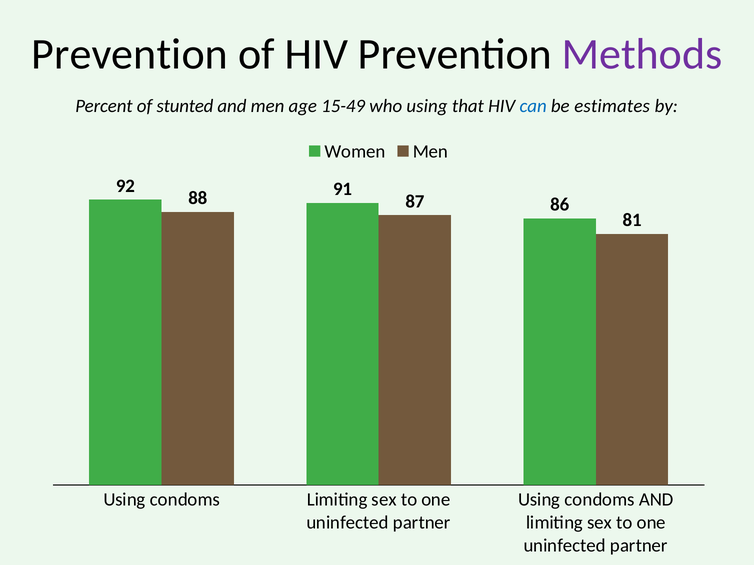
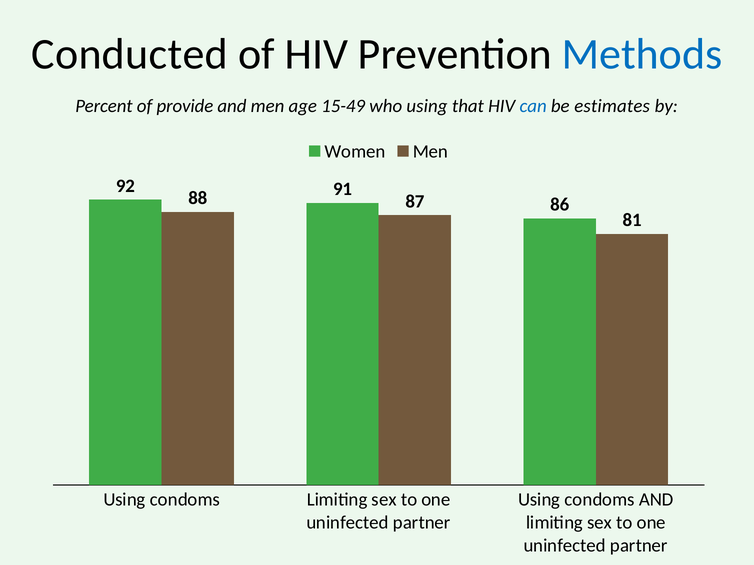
Prevention: Prevention -> Conducted (130, 54)
Methods colour: purple -> blue (642, 54)
stunted: stunted -> provide (185, 106)
